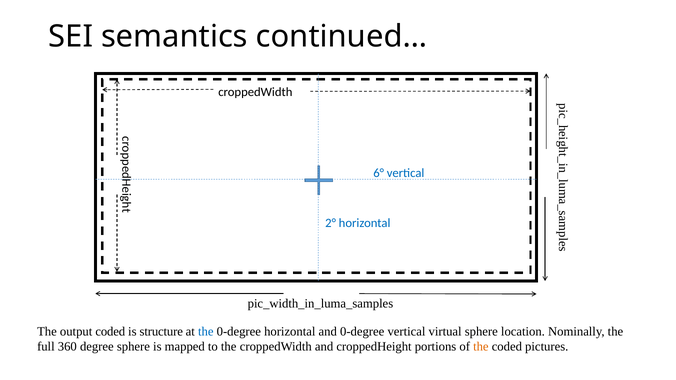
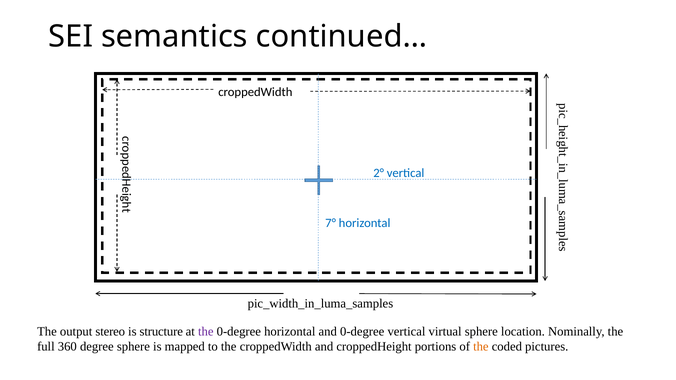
6°: 6° -> 2° (379, 173)
2°: 2° -> 7° (331, 223)
output coded: coded -> stereo (110, 332)
the colour: blue -> purple (206, 332)
